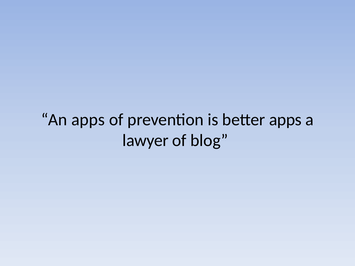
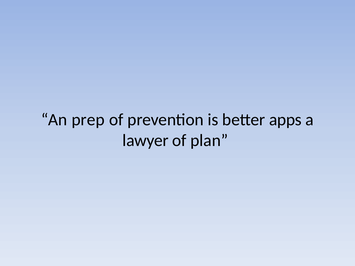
An apps: apps -> prep (88, 120)
blog: blog -> plan (209, 141)
